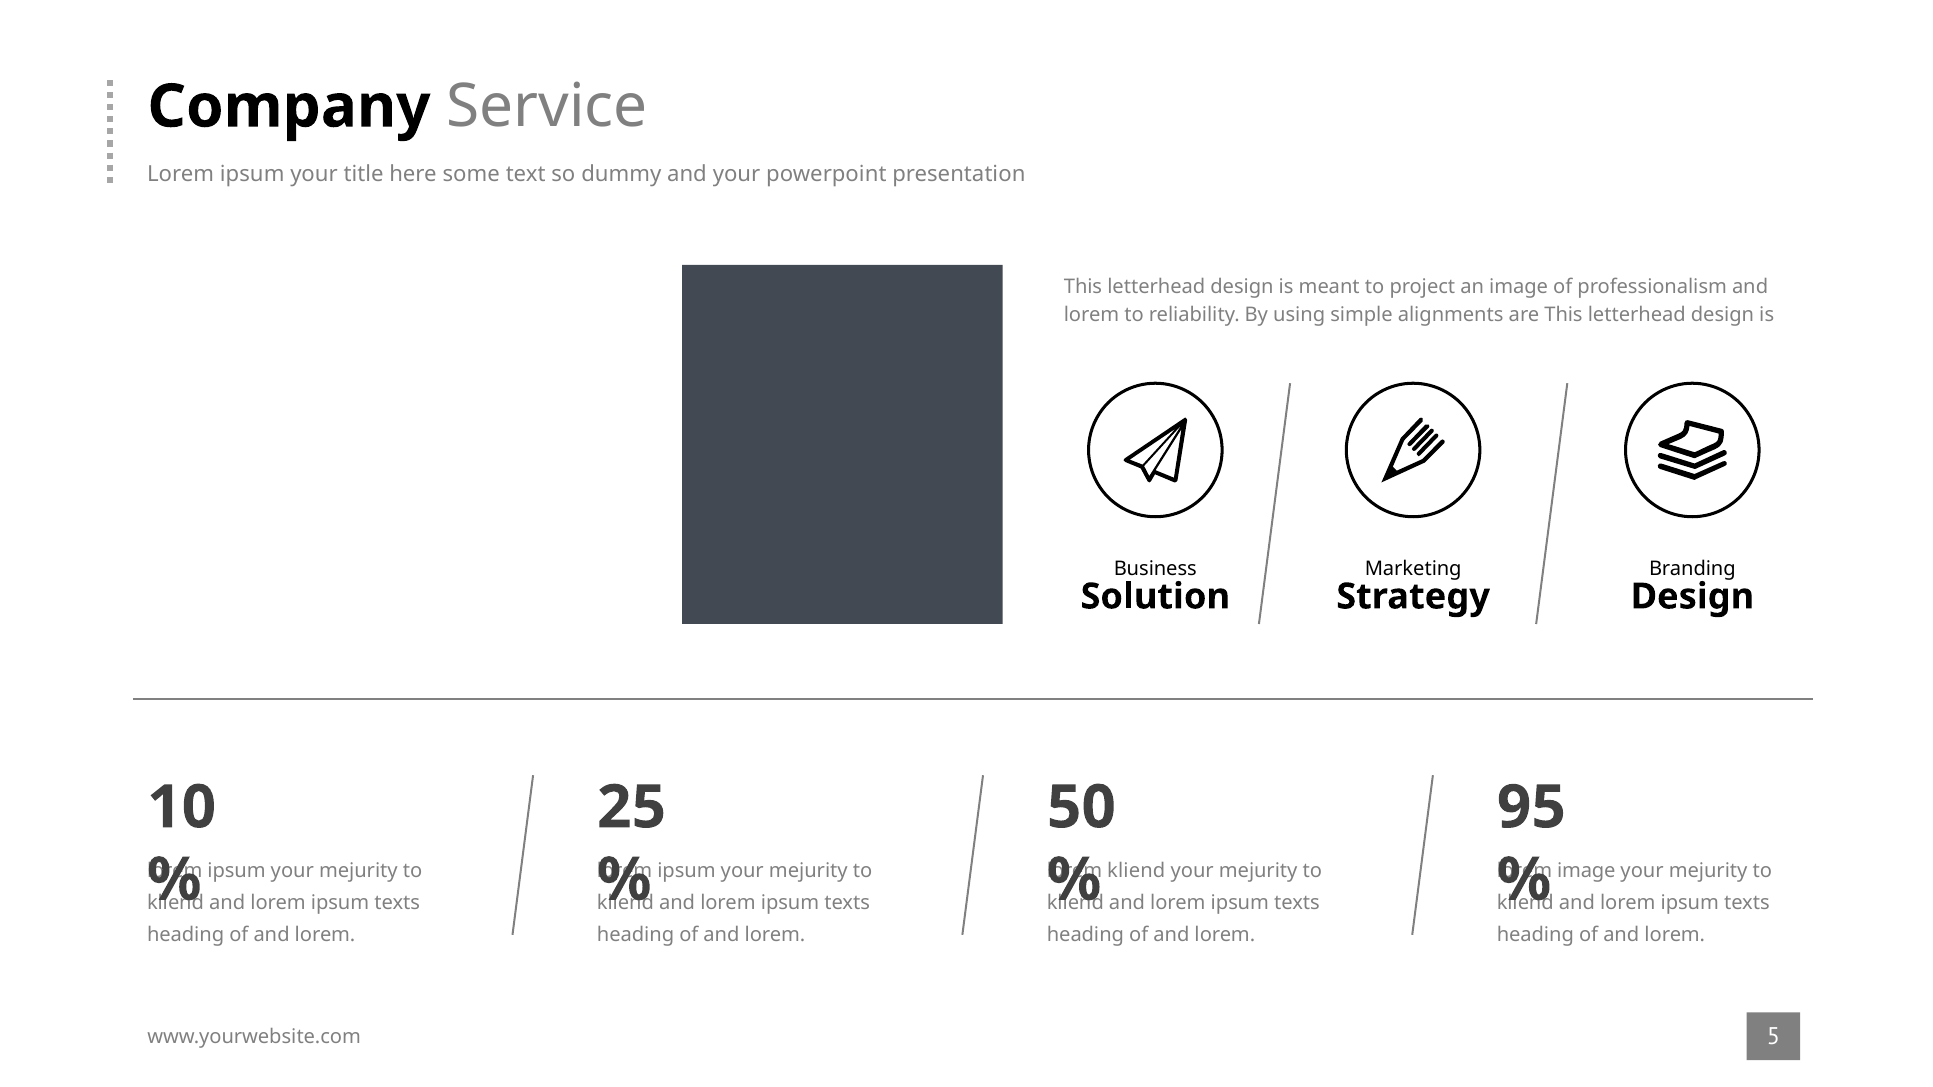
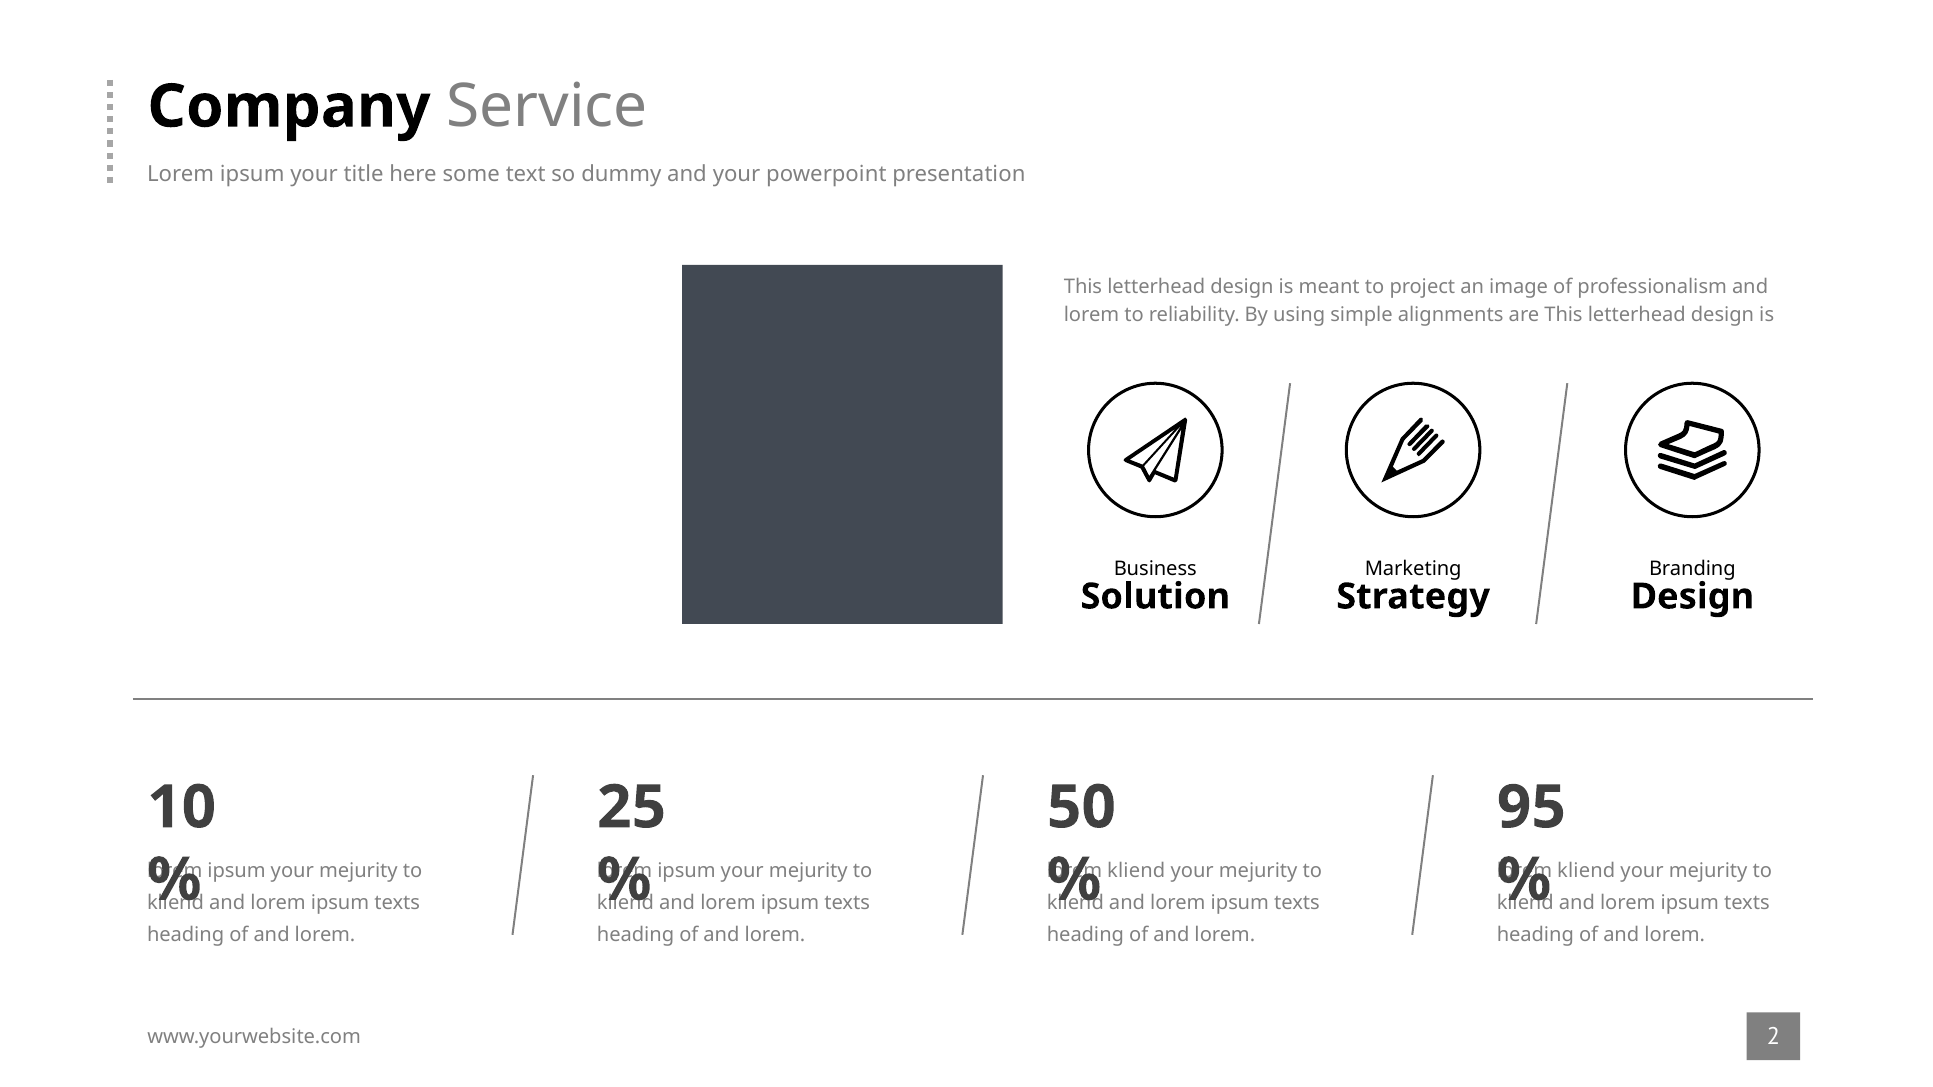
image: image -> kliend (1586, 871)
5: 5 -> 2 (1773, 1037)
